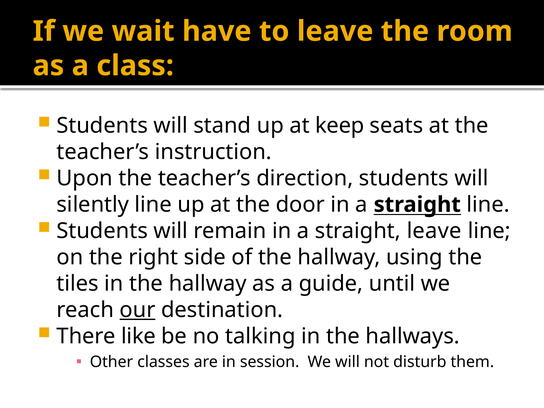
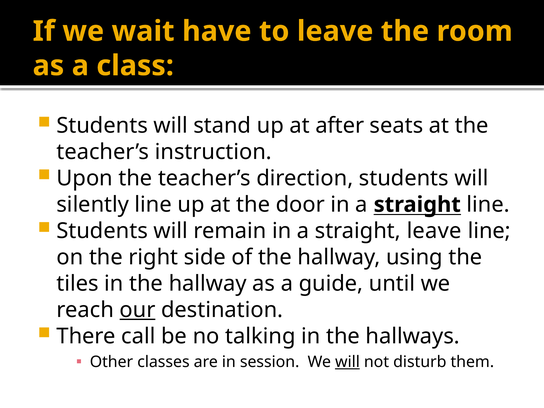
keep: keep -> after (340, 126)
like: like -> call (138, 336)
will underline: none -> present (347, 362)
